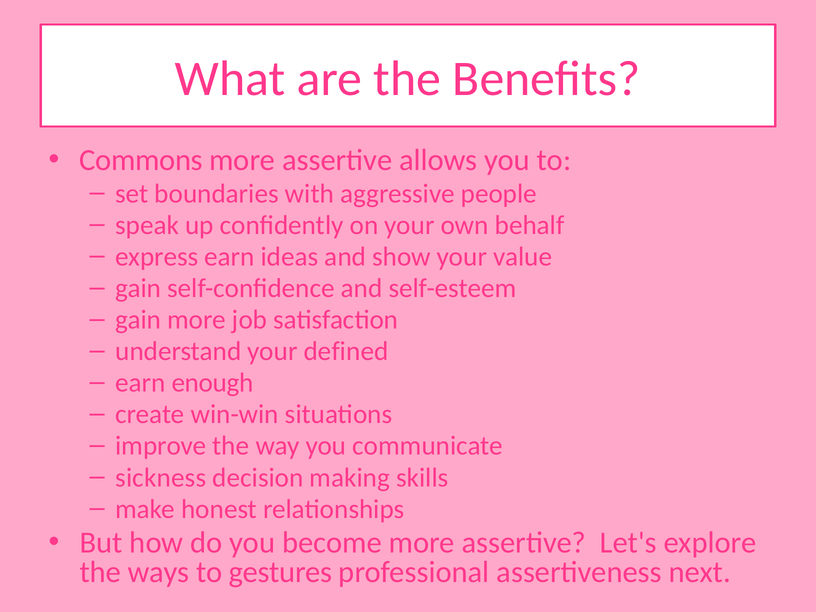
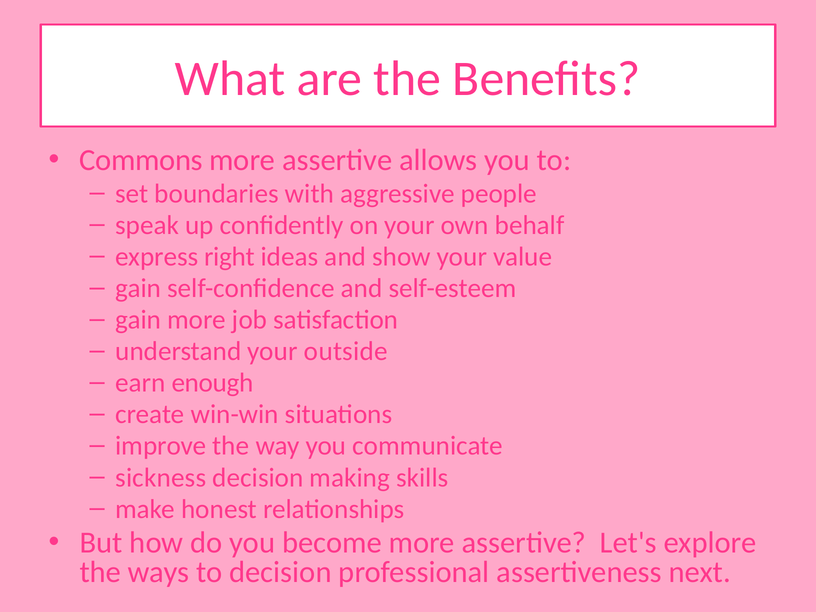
express earn: earn -> right (230, 257)
defined: defined -> outside (346, 351)
to gestures: gestures -> decision (280, 572)
